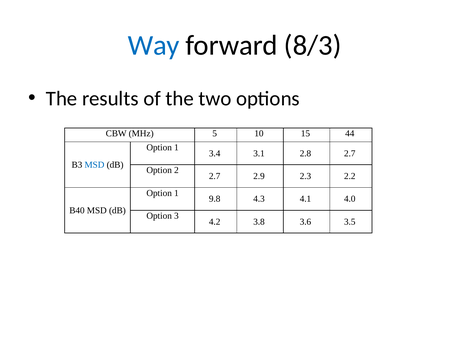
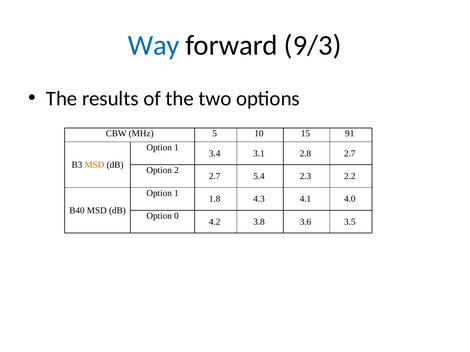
8/3: 8/3 -> 9/3 (313, 45)
44: 44 -> 91 (350, 134)
MSD colour: blue -> orange (94, 165)
2.9: 2.9 -> 5.4 (259, 176)
9.8: 9.8 -> 1.8 (215, 199)
3: 3 -> 0 (176, 216)
